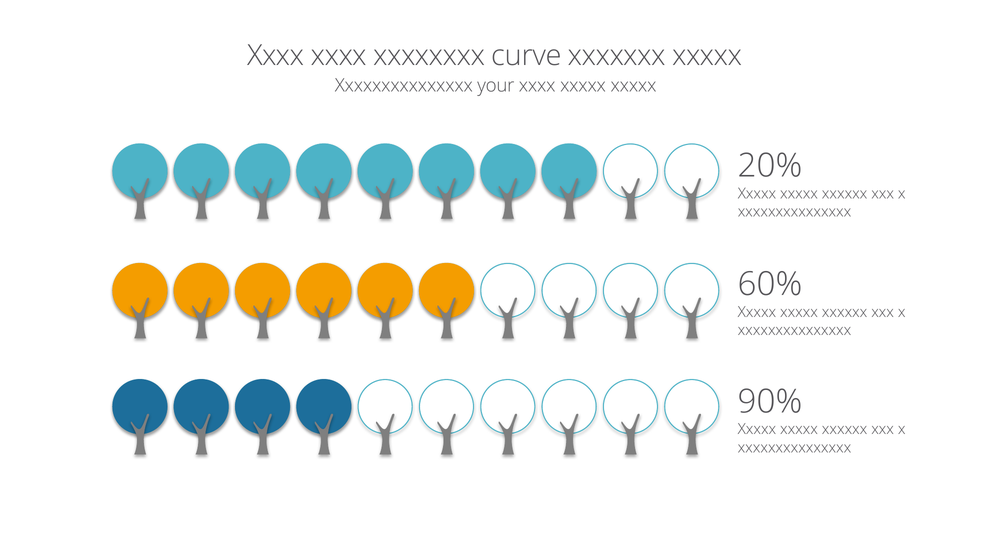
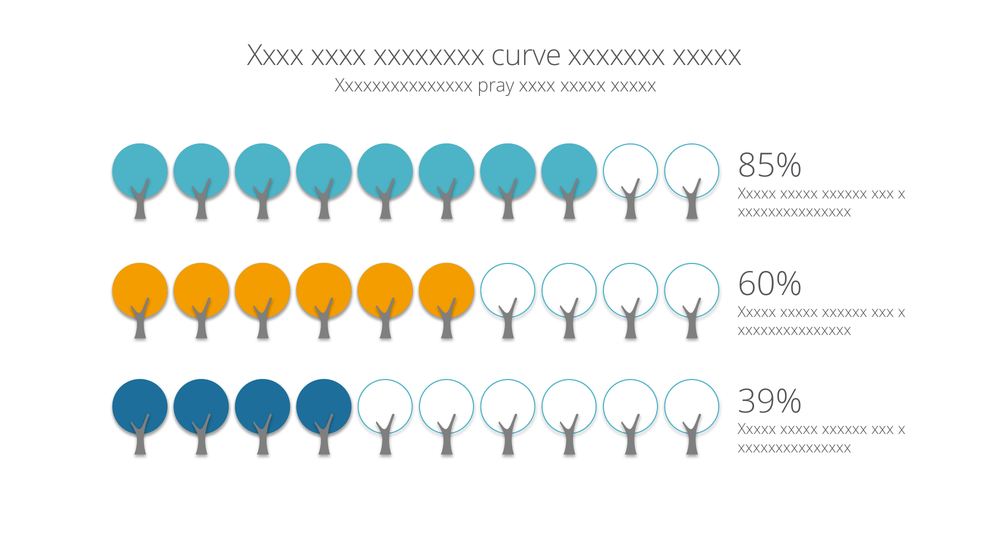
your: your -> pray (496, 86)
20%: 20% -> 85% (770, 166)
90%: 90% -> 39% (770, 402)
